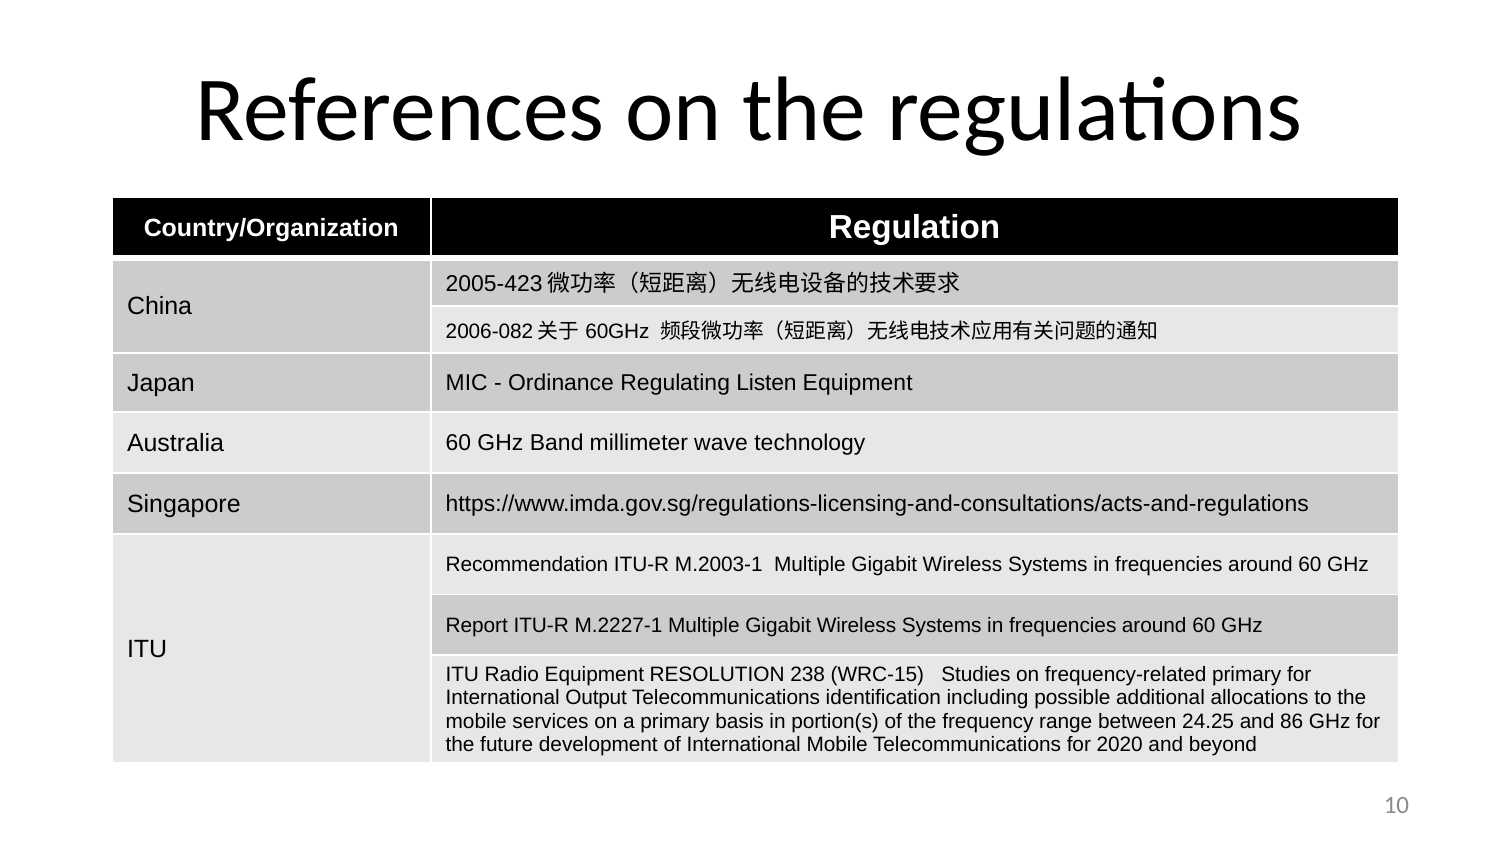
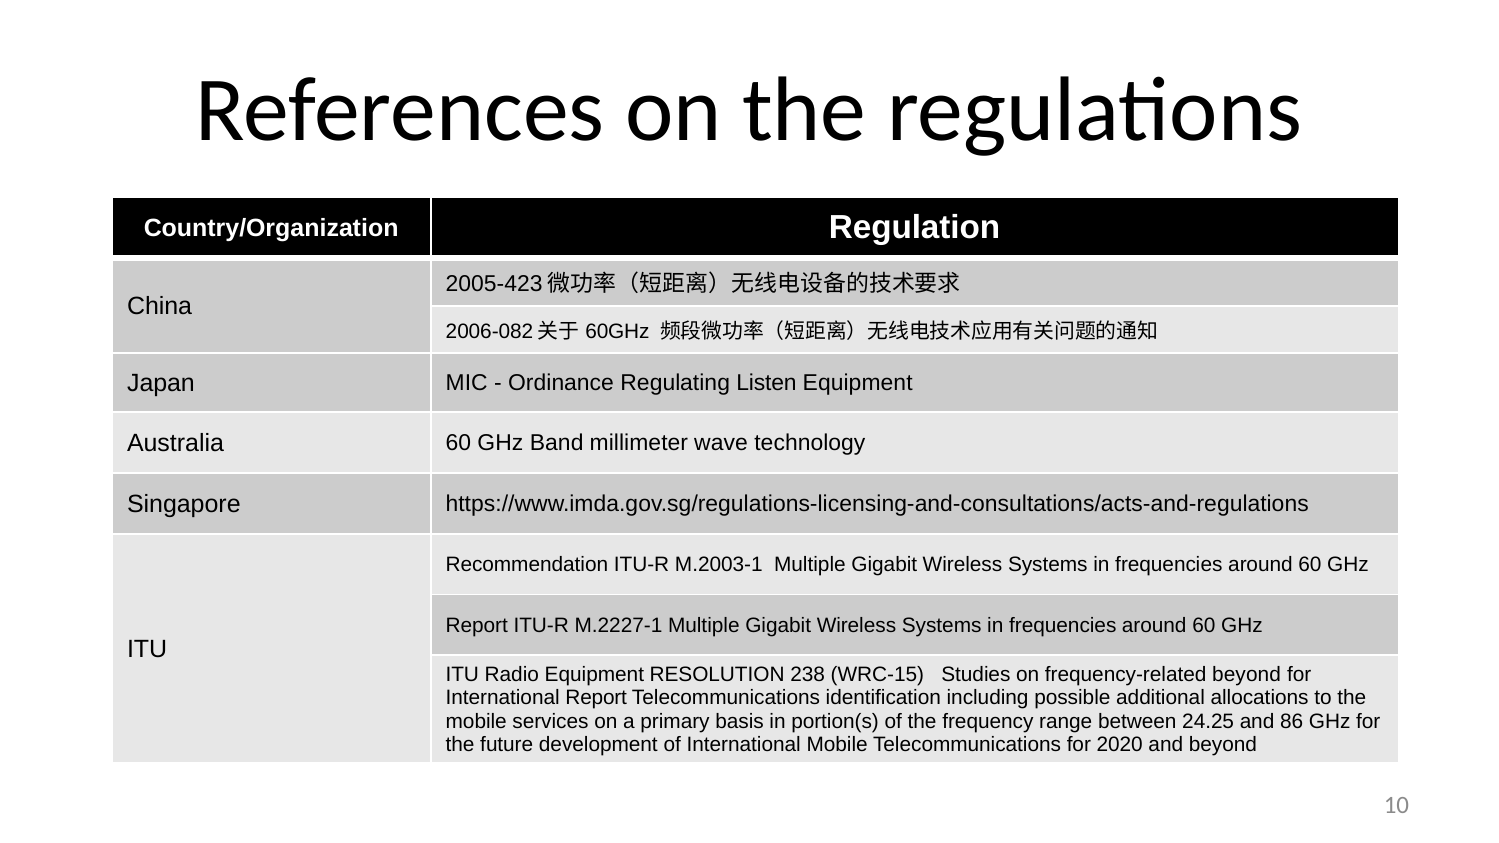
frequency-related primary: primary -> beyond (1247, 675)
International Output: Output -> Report (596, 698)
